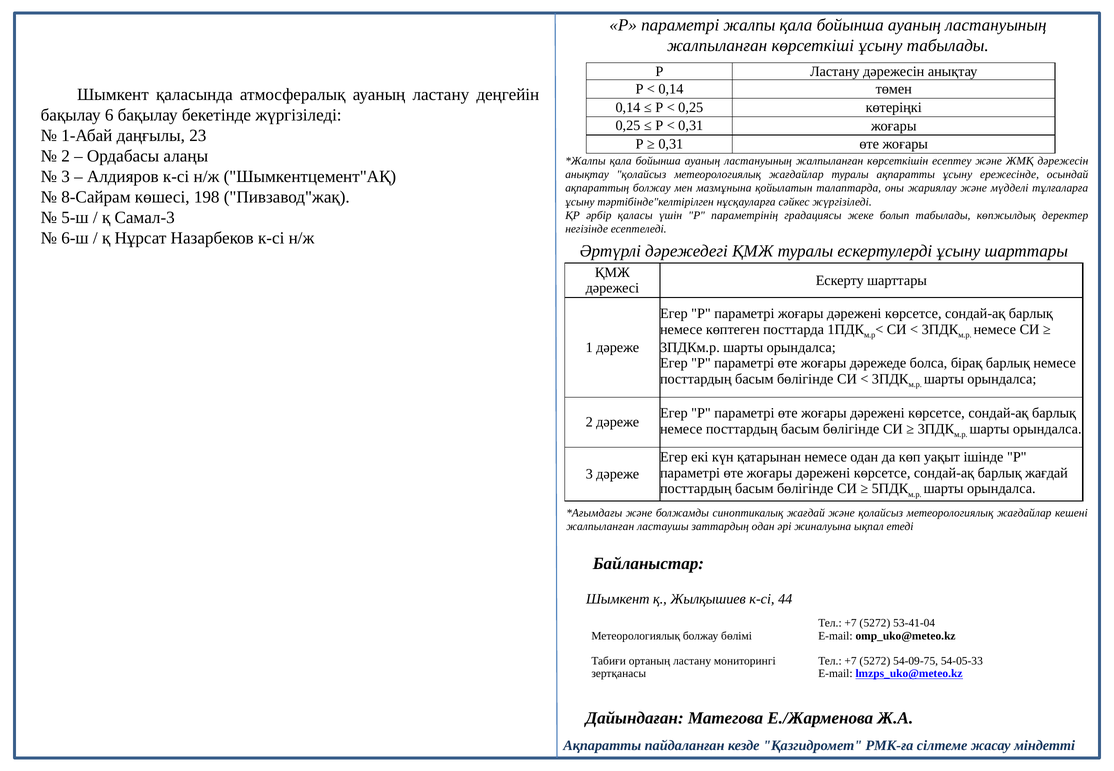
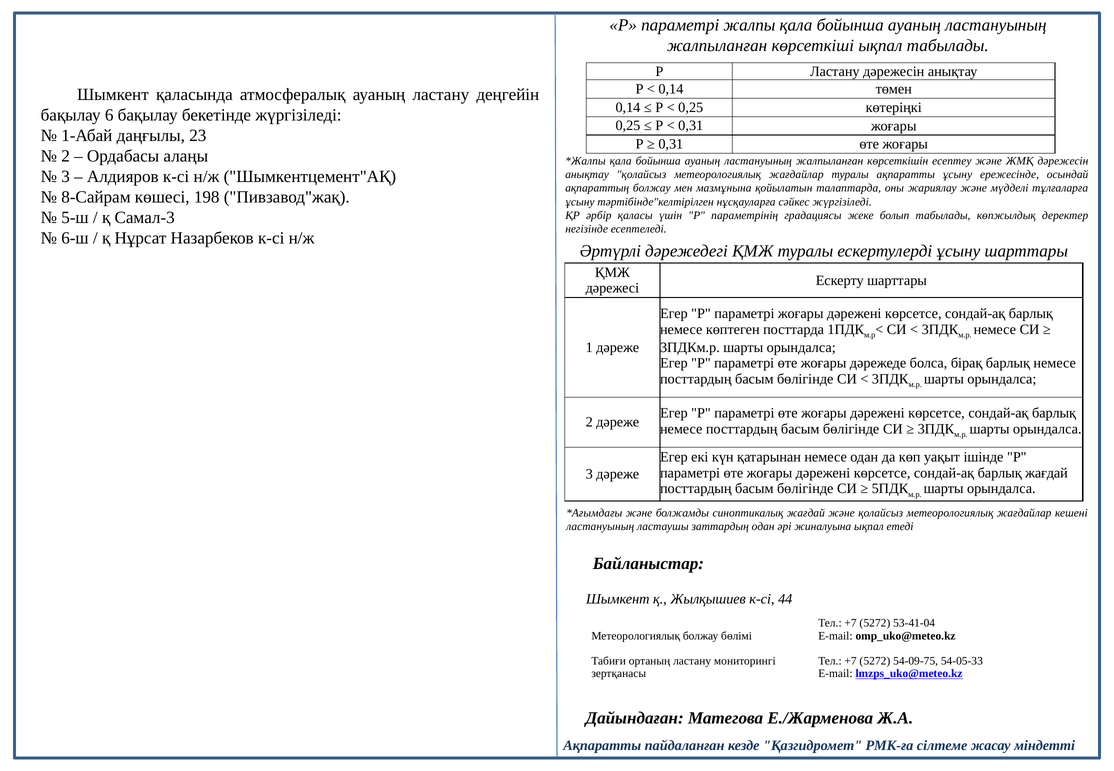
көрсеткіші ұсыну: ұсыну -> ықпал (880, 46)
жалпыланған: жалпыланған -> ластануының (600, 527)
